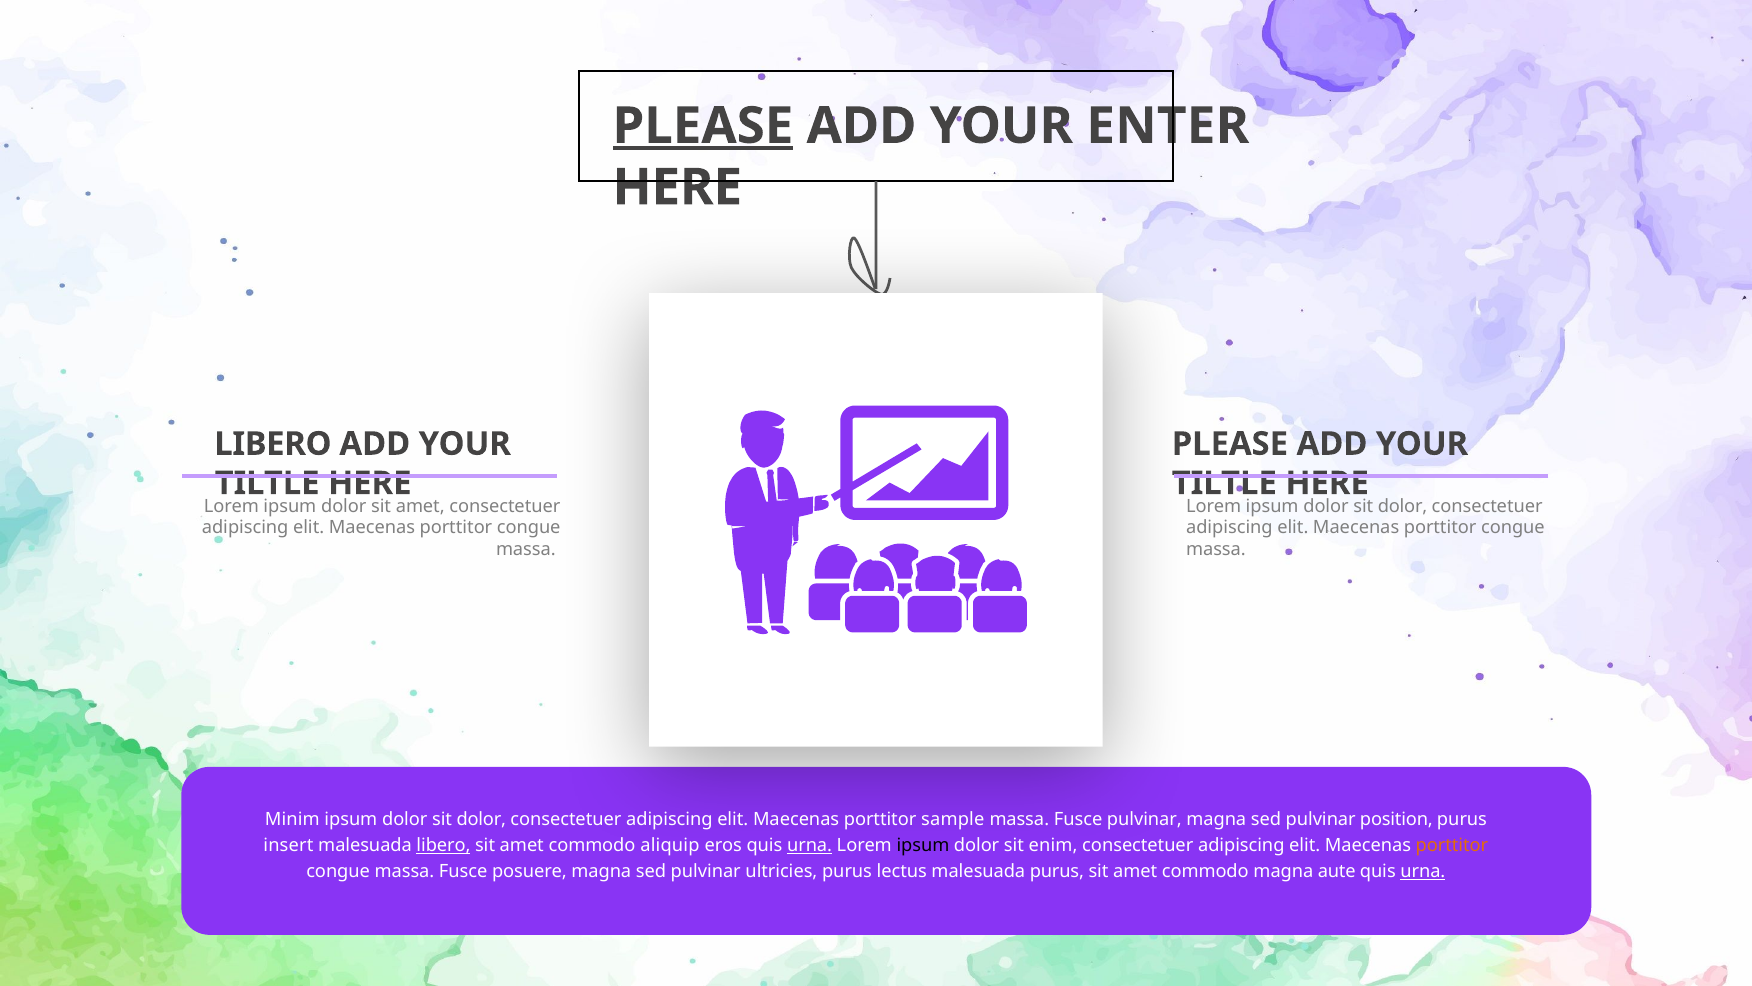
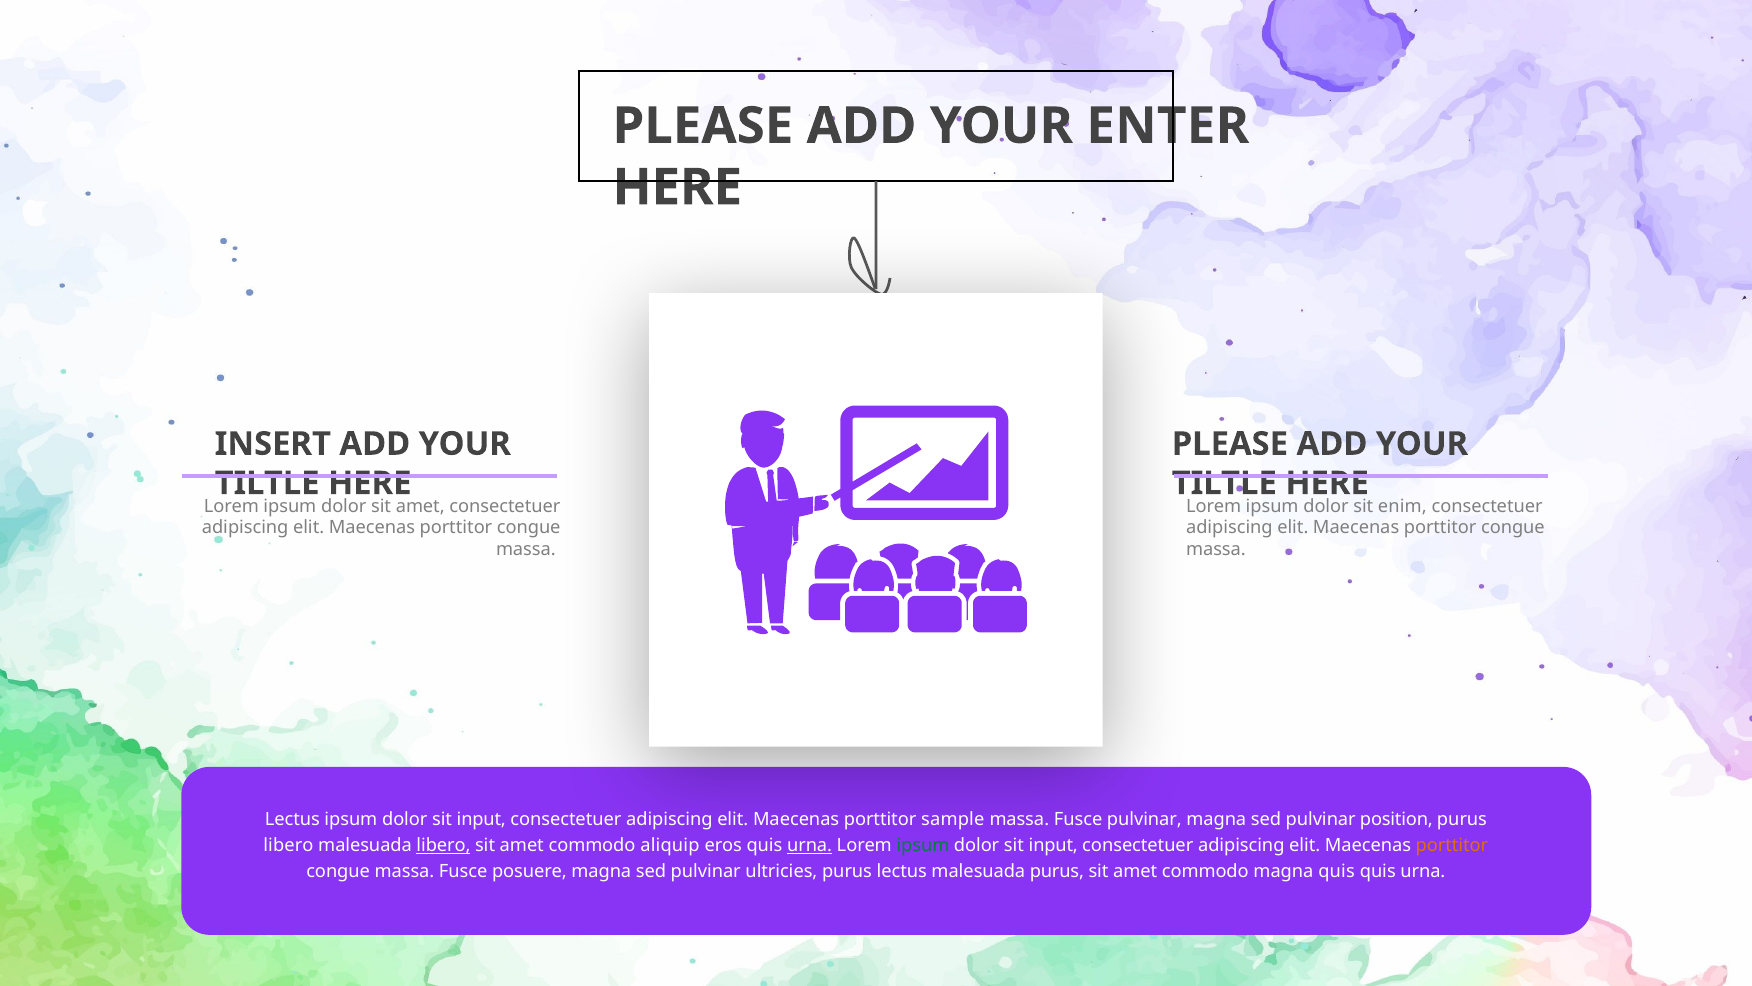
PLEASE underline: present -> none (703, 126)
LIBERO: LIBERO -> INSERT (273, 444)
dolor: dolor -> enim (1402, 506)
Minim: Minim -> Lectus (292, 819)
dolor: dolor -> input (481, 819)
insert: insert -> libero (288, 845)
ipsum colour: black -> green (923, 845)
enim: enim -> input (1053, 845)
magna aute: aute -> quis (1337, 871)
urna underline: present -> none (1423, 871)
